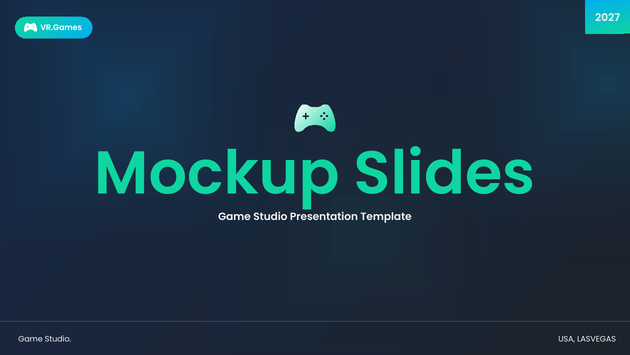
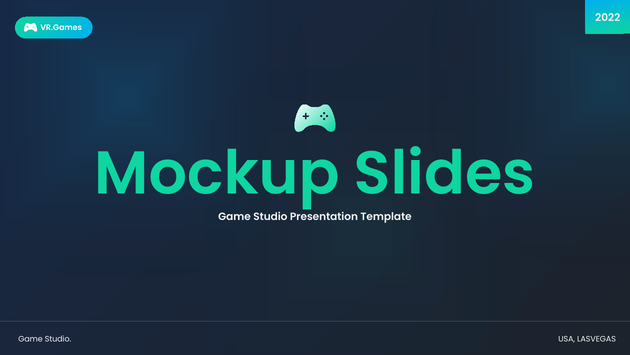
2027: 2027 -> 2022 (608, 18)
